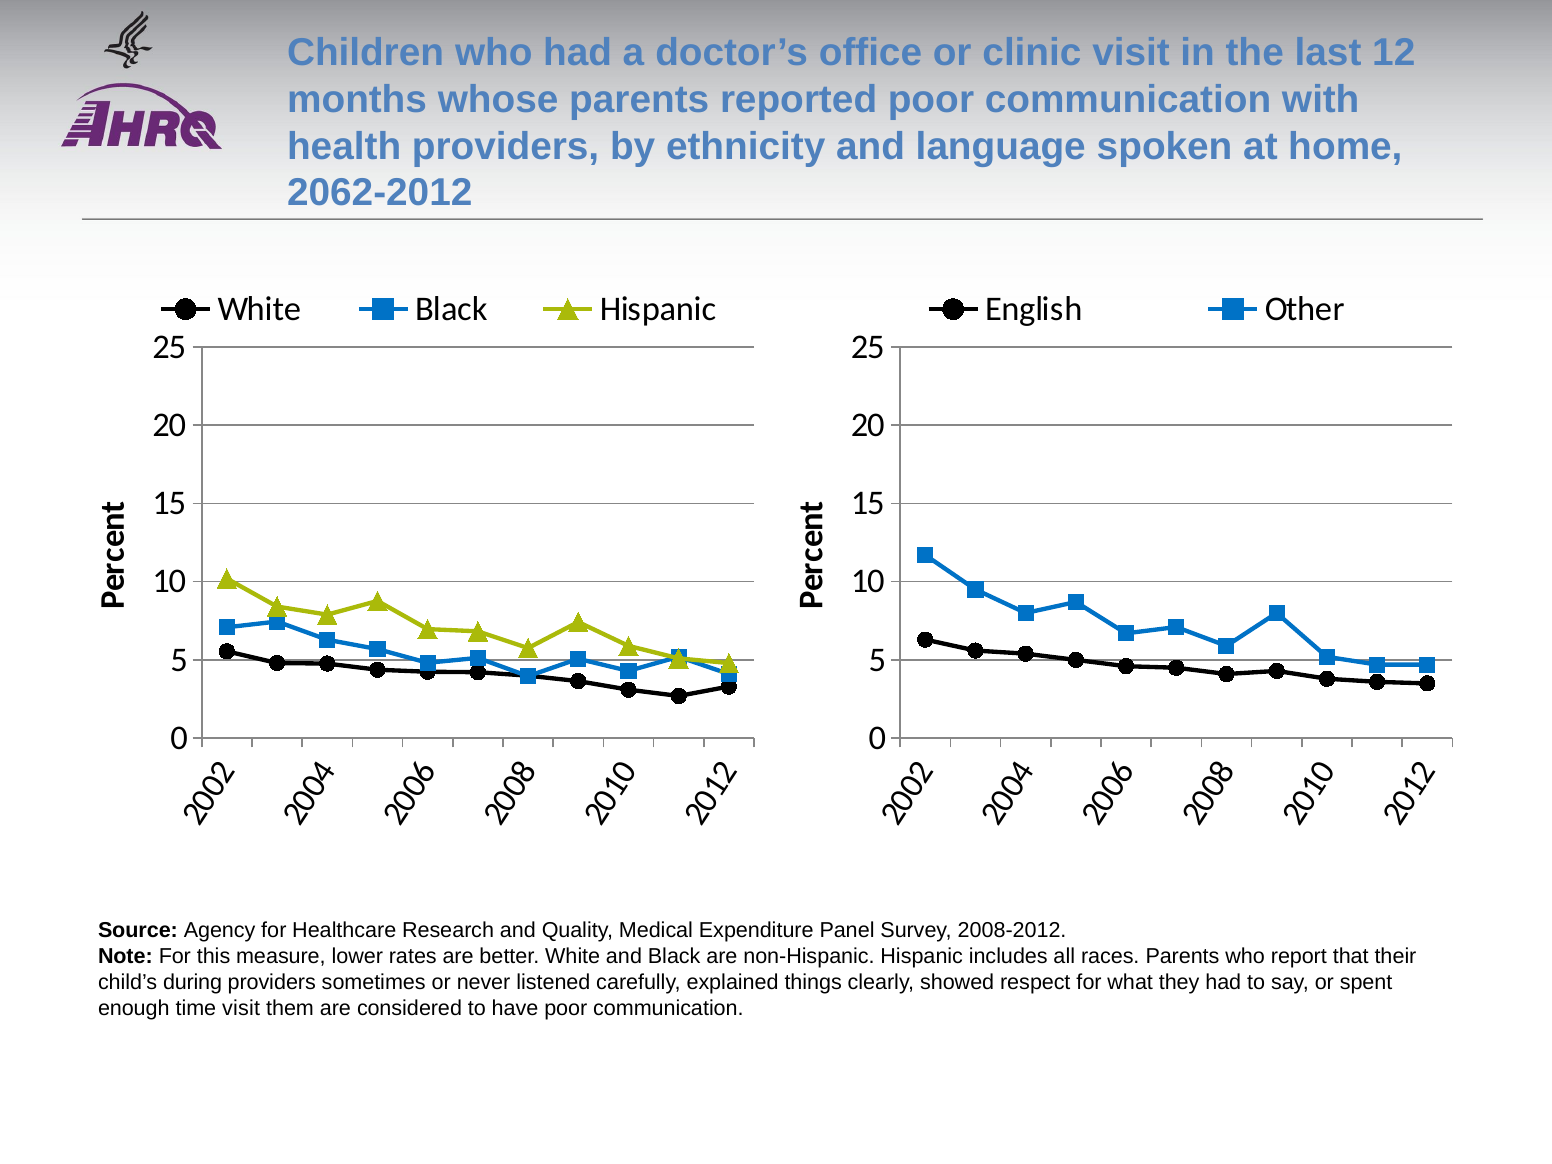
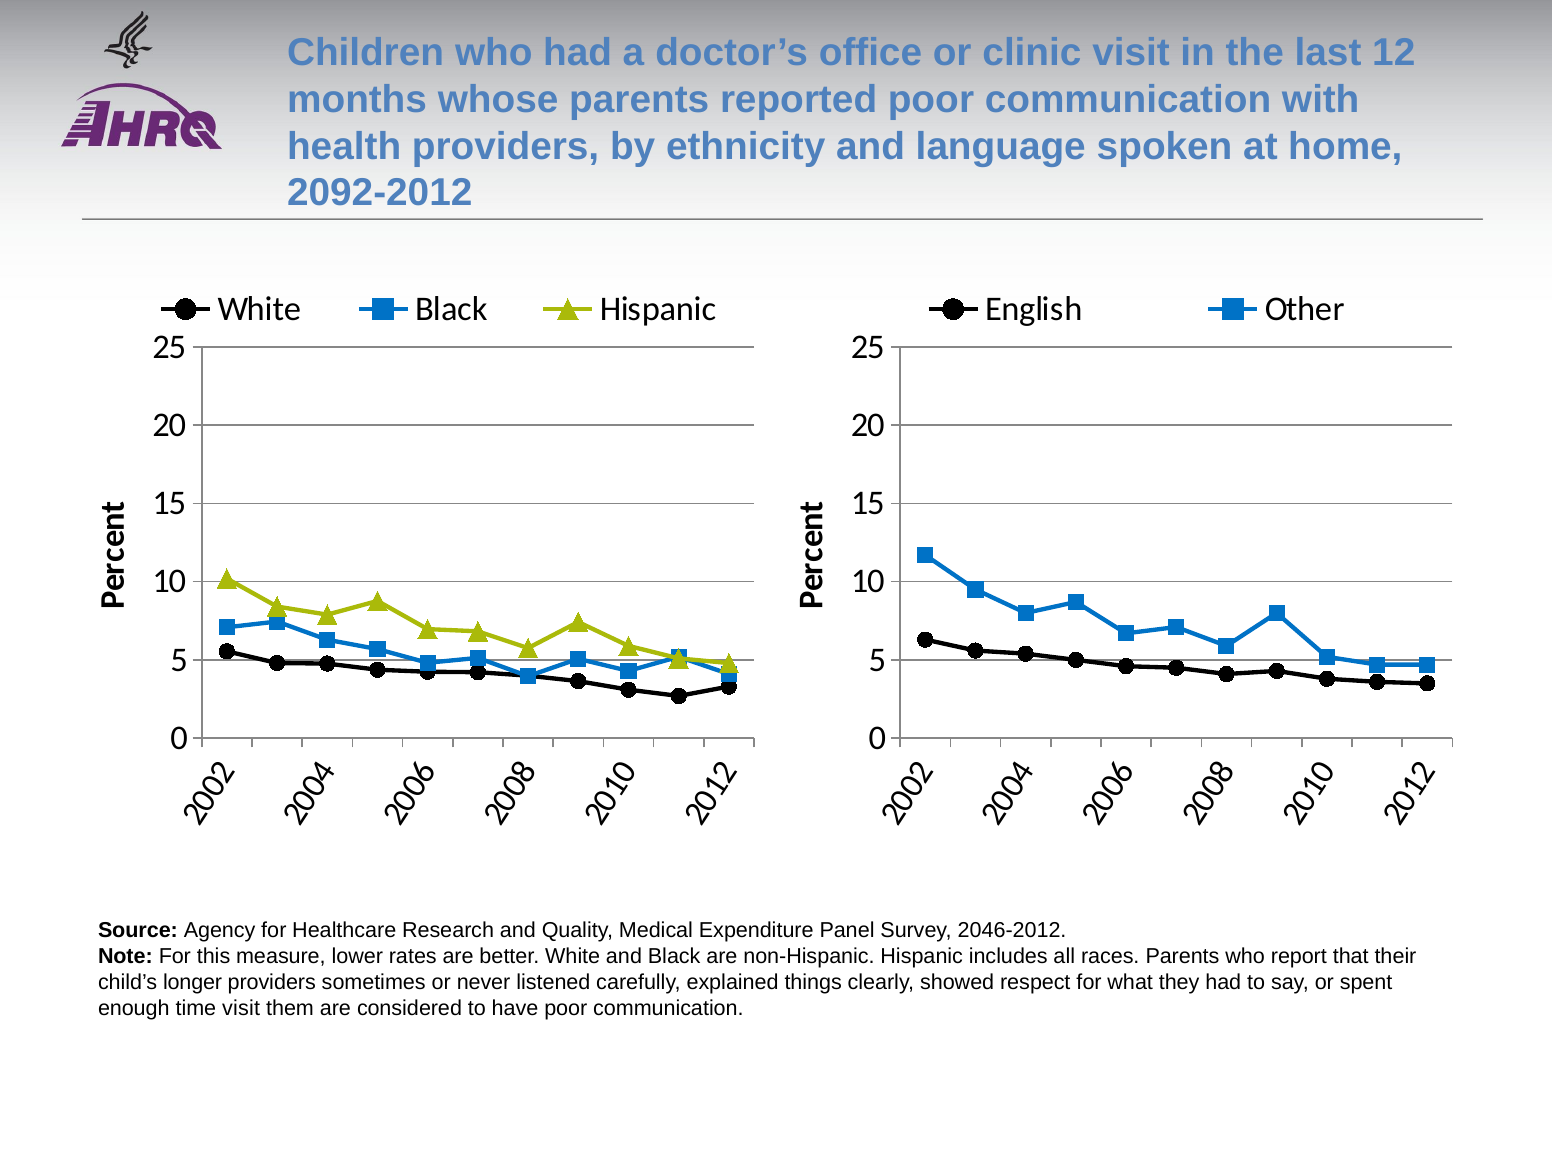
2062-2012: 2062-2012 -> 2092-2012 (380, 193)
2008-2012: 2008-2012 -> 2046-2012 (1012, 930)
during: during -> longer (193, 982)
